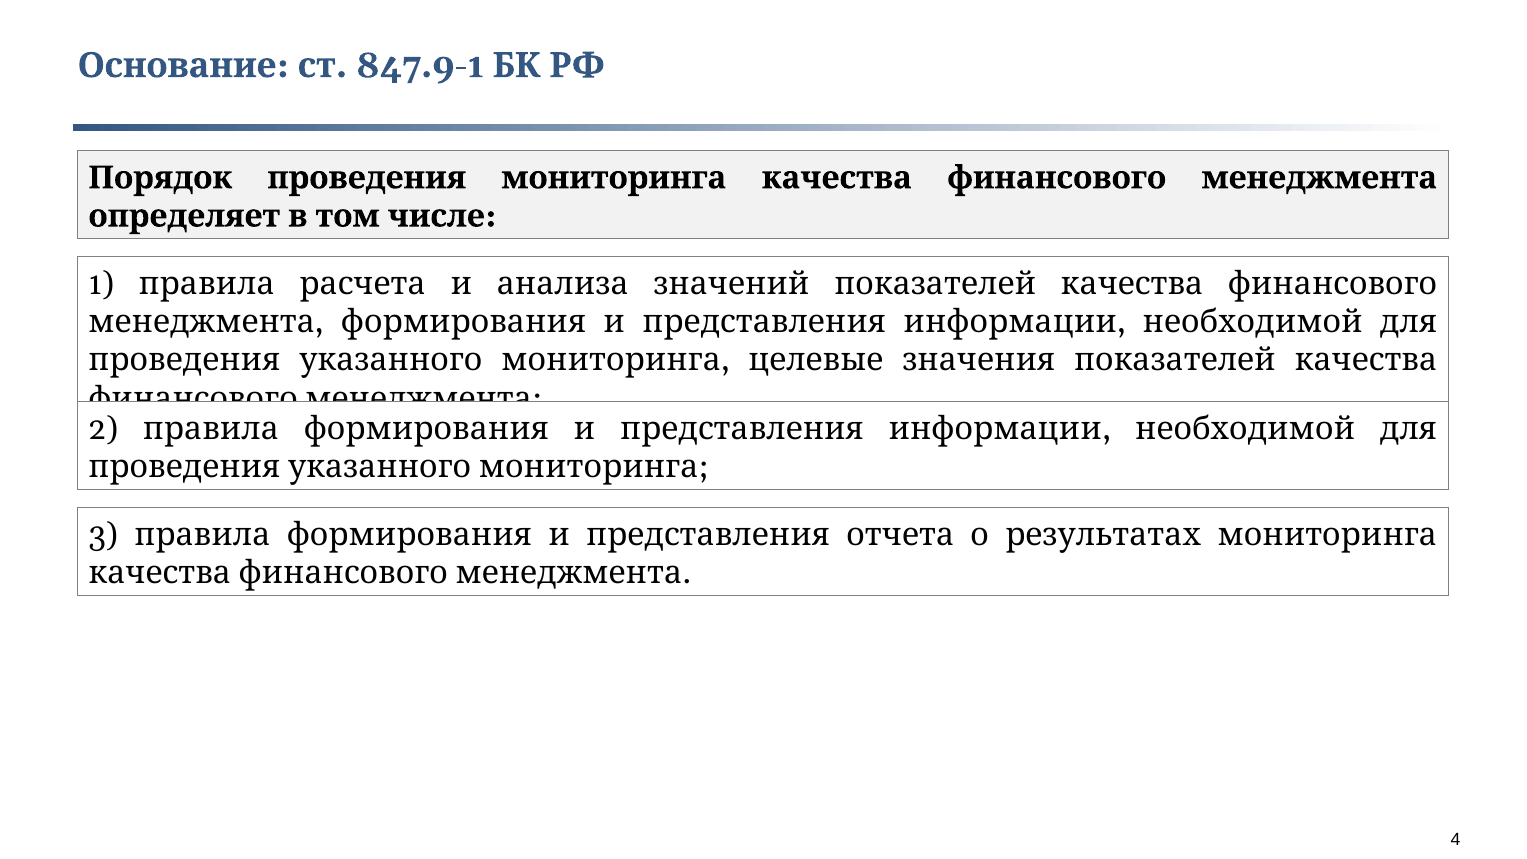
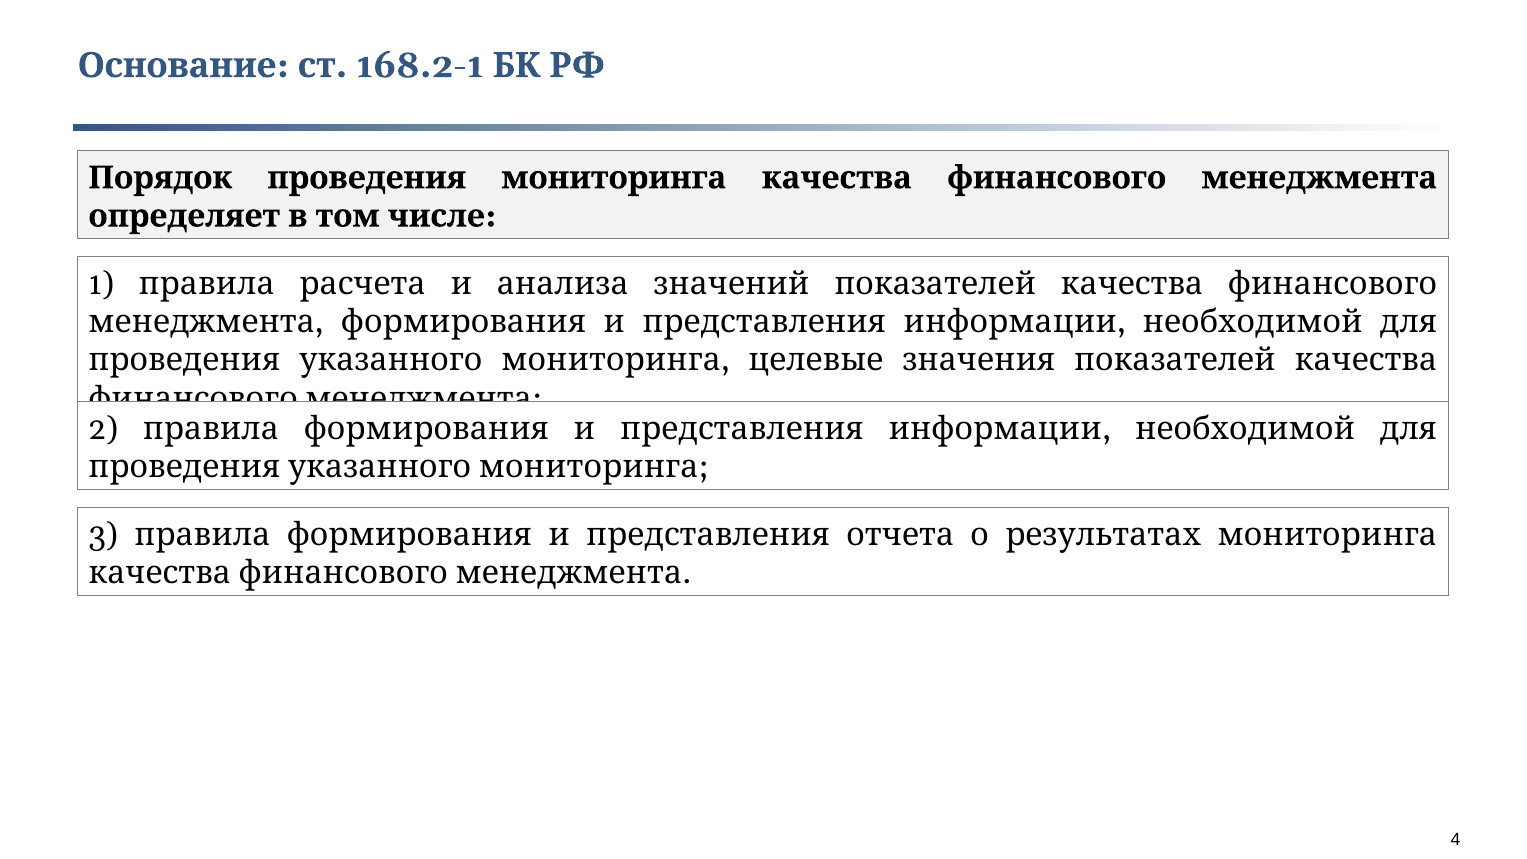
847.9-1: 847.9-1 -> 168.2-1 (420, 66)
